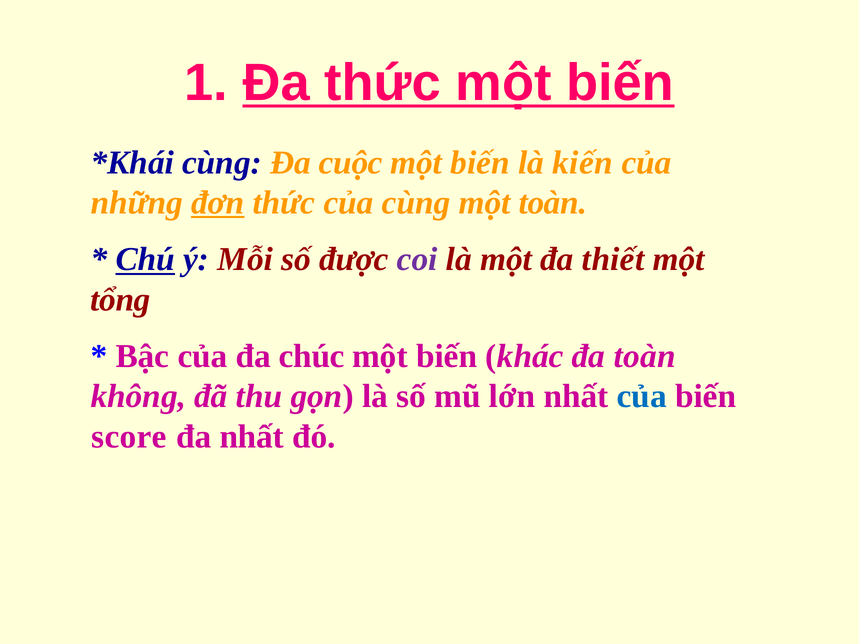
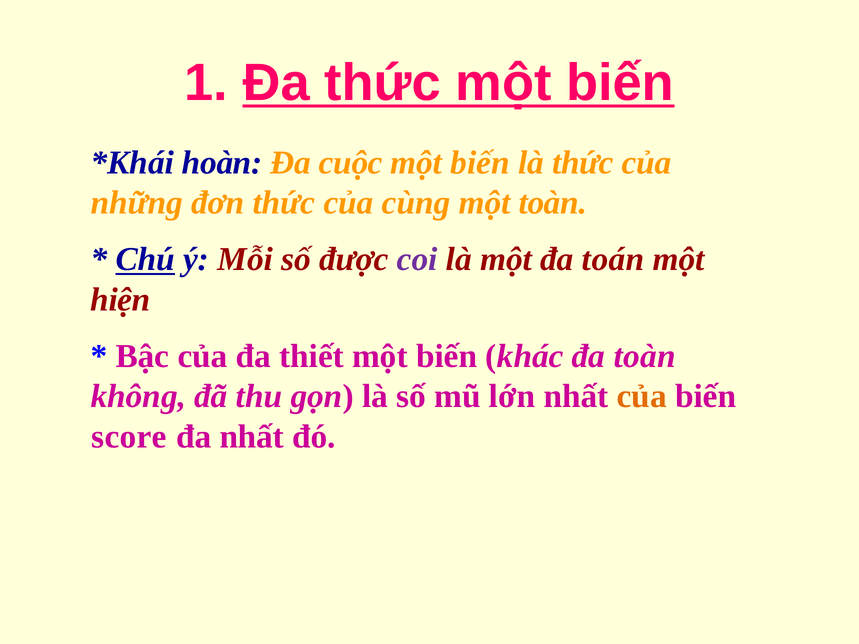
cùng: cùng -> hoàn (222, 163)
là kiến: kiến -> thức (583, 163)
đơn underline: present -> none (218, 203)
thiết: thiết -> toán (613, 260)
tổng: tổng -> hiện (120, 300)
chúc: chúc -> thiết (312, 356)
của colour: blue -> orange (642, 397)
